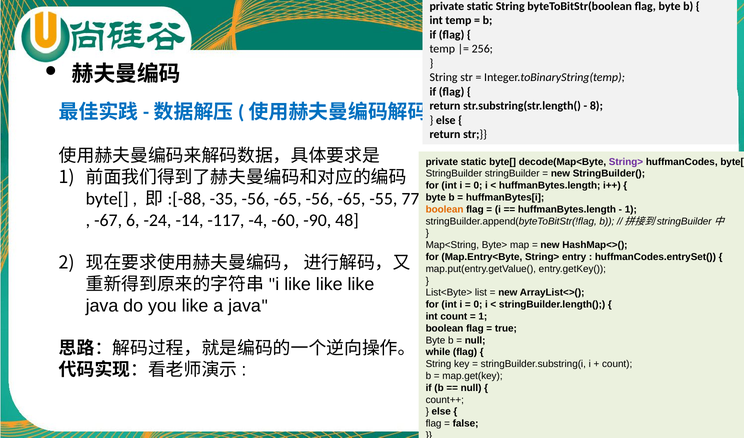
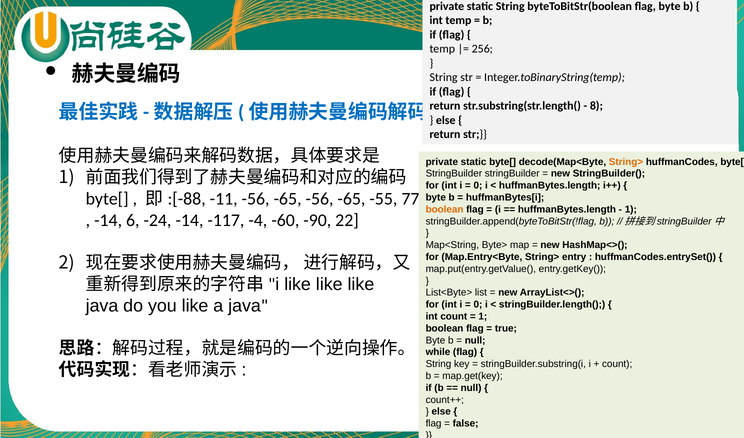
String> colour: purple -> orange (626, 162)
-35: -35 -> -11 (224, 199)
-67: -67 -> -14 (108, 220)
48: 48 -> 22 (347, 220)
